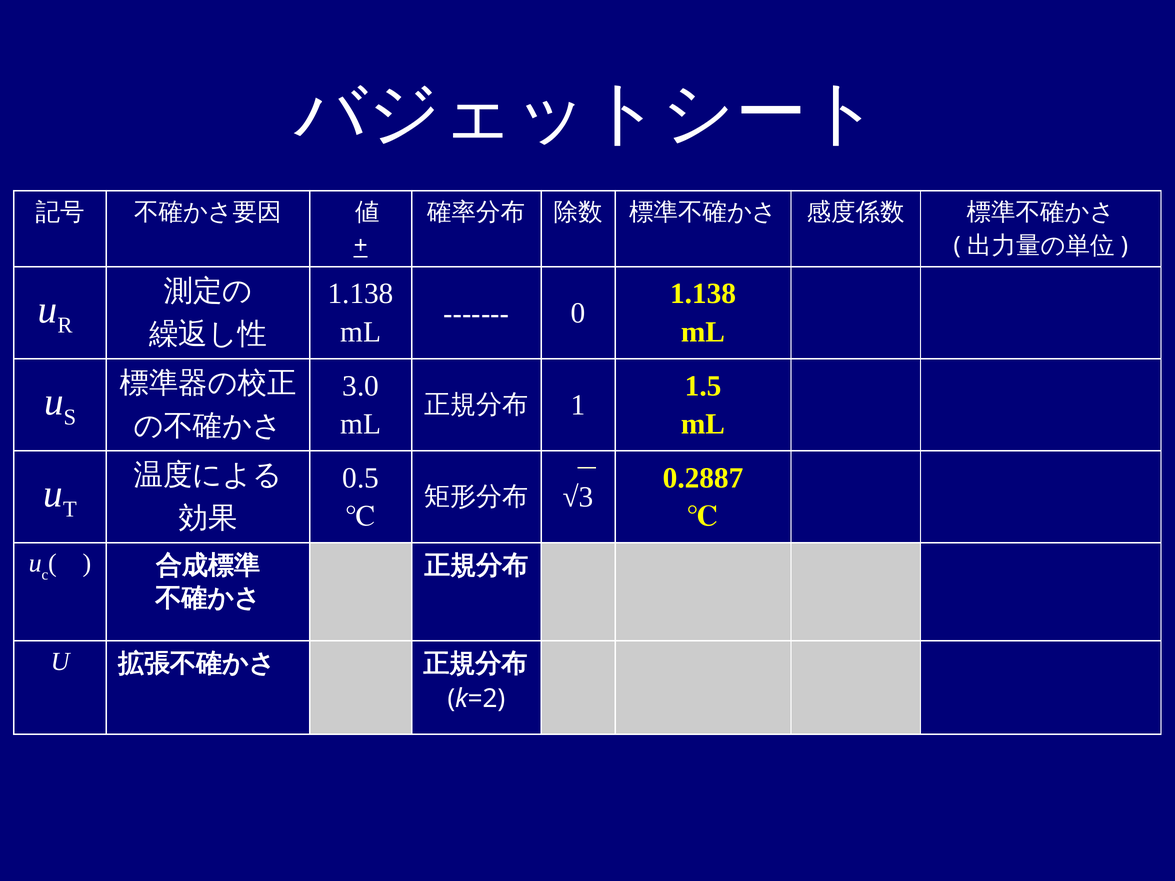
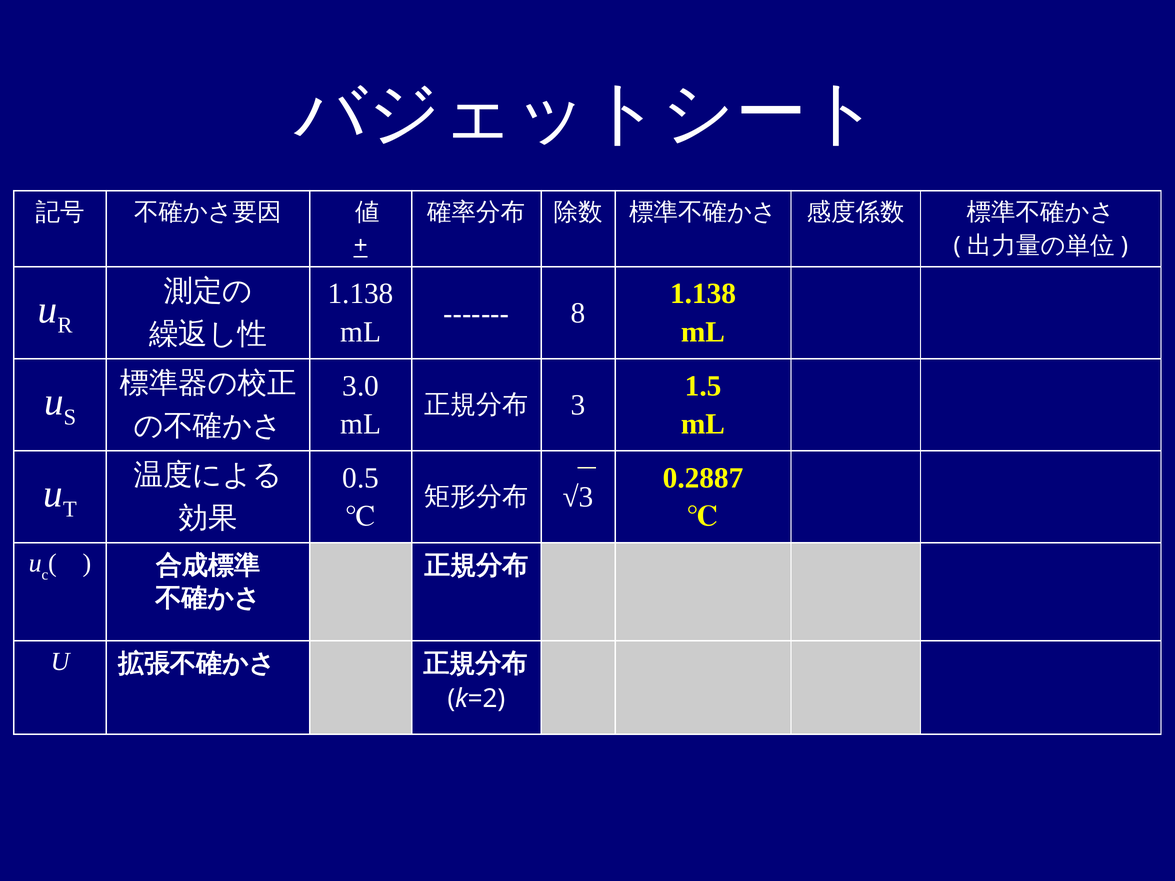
0: 0 -> 8 (578, 313)
1: 1 -> 3 (578, 405)
